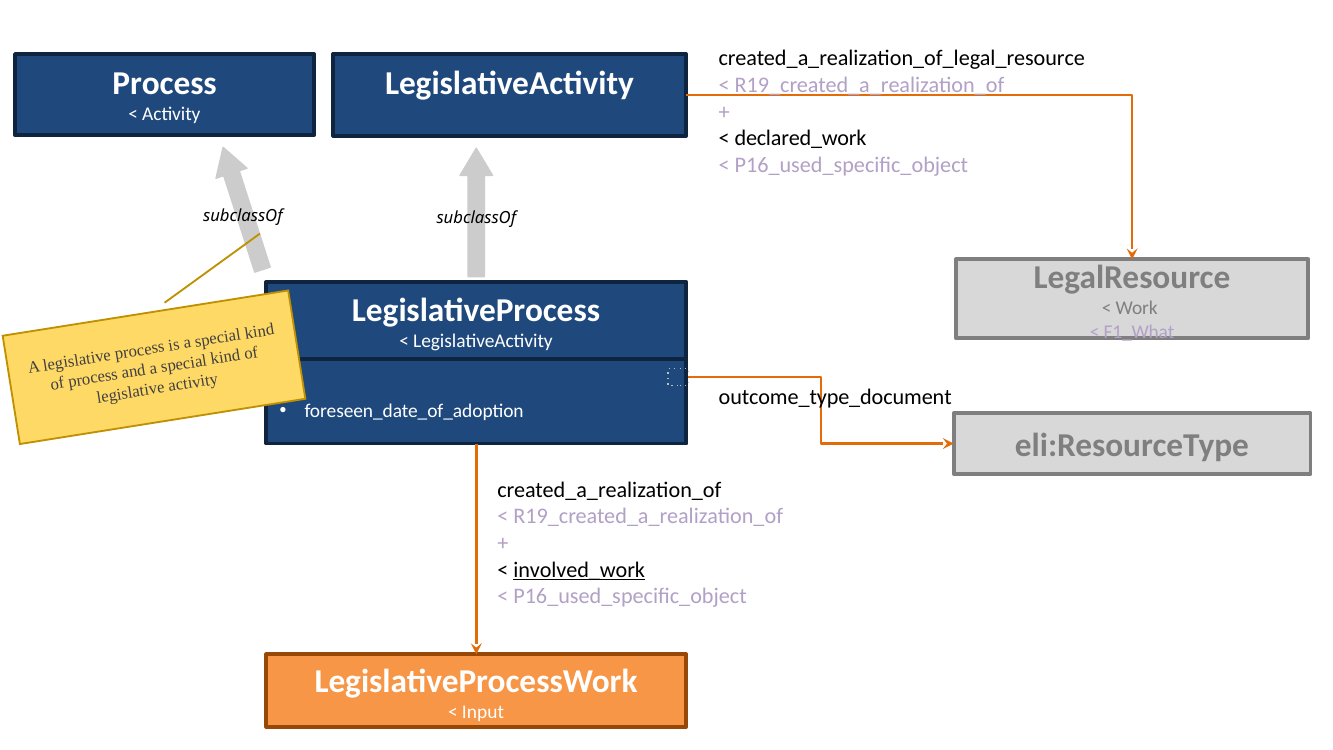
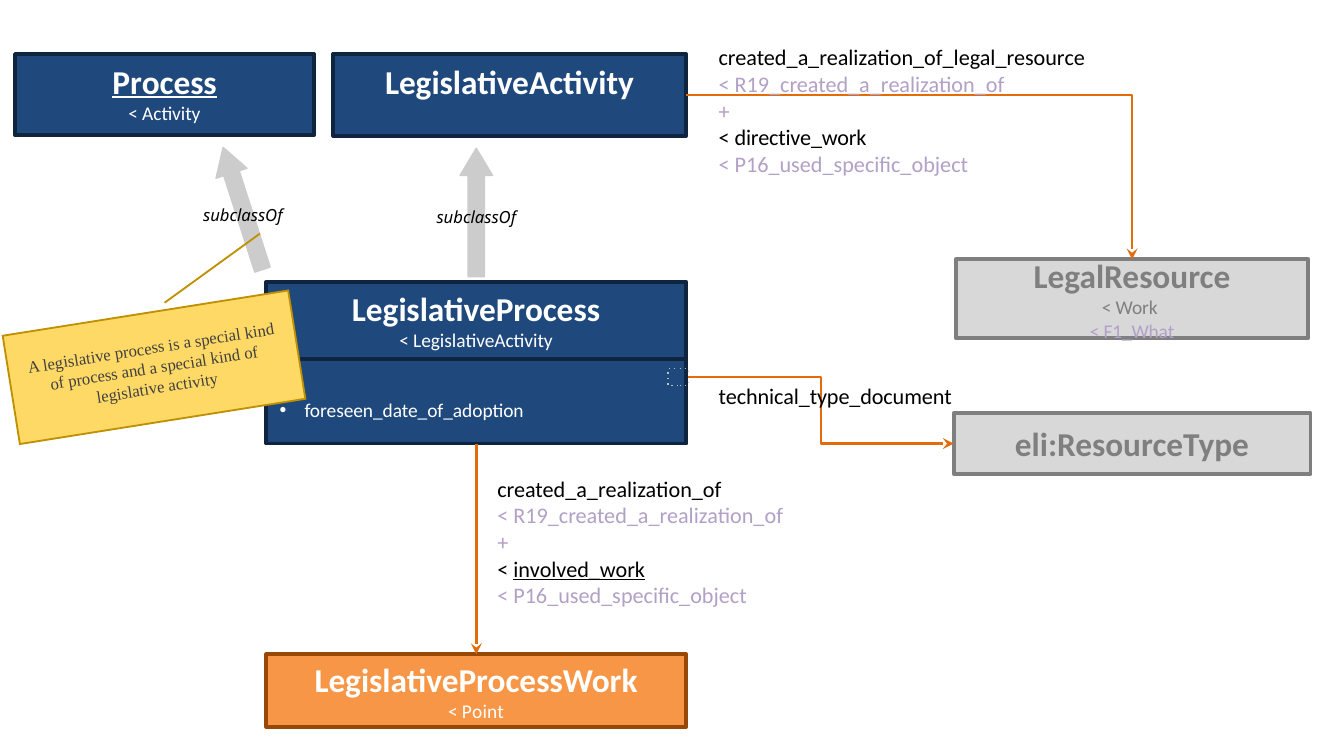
Process underline: none -> present (165, 83)
declared_work: declared_work -> directive_work (801, 139)
outcome_type_document: outcome_type_document -> technical_type_document (835, 397)
Input: Input -> Point (483, 712)
